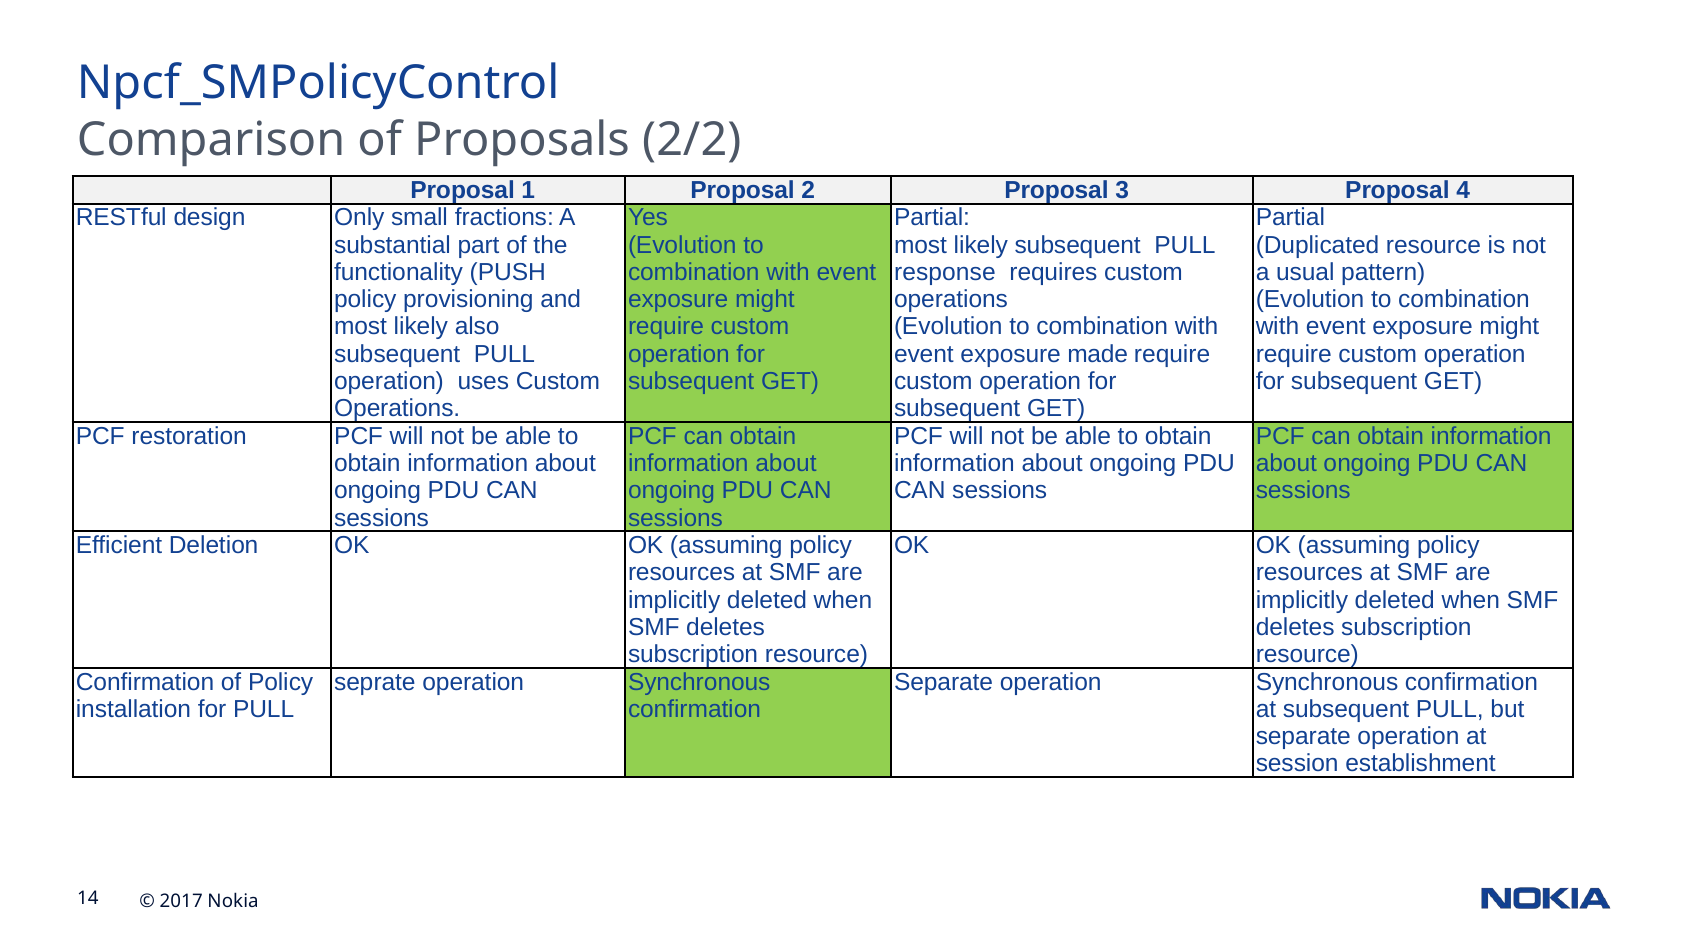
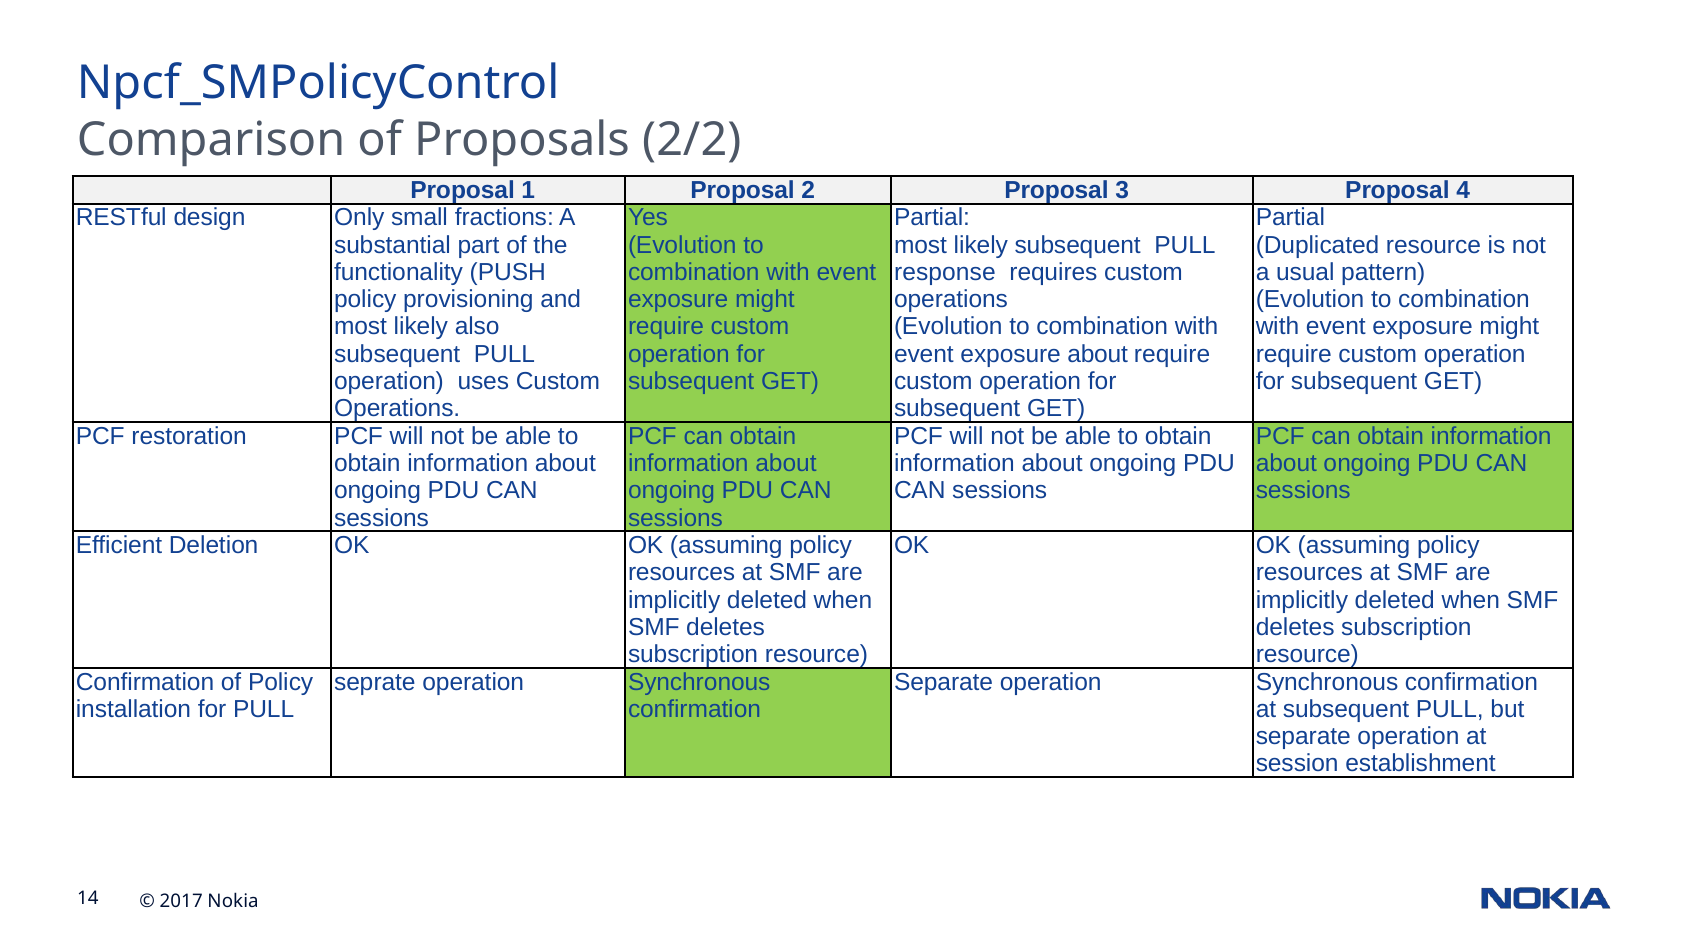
exposure made: made -> about (1098, 354)
